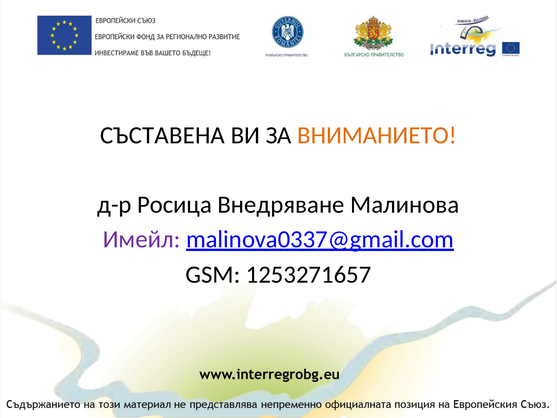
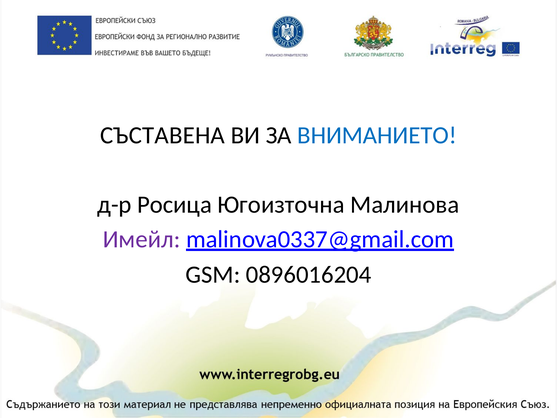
ВНИМАНИЕТО colour: orange -> blue (377, 135)
Внедряване: Внедряване -> Югоизточна (281, 204)
1253271657: 1253271657 -> 0896016204 (309, 274)
